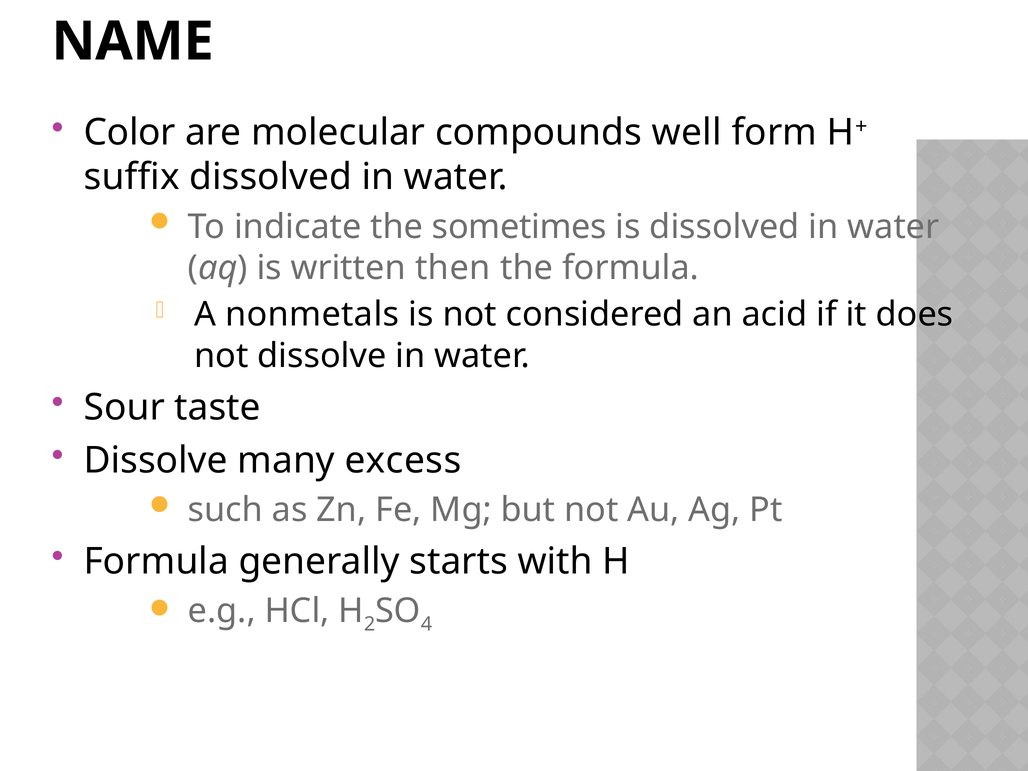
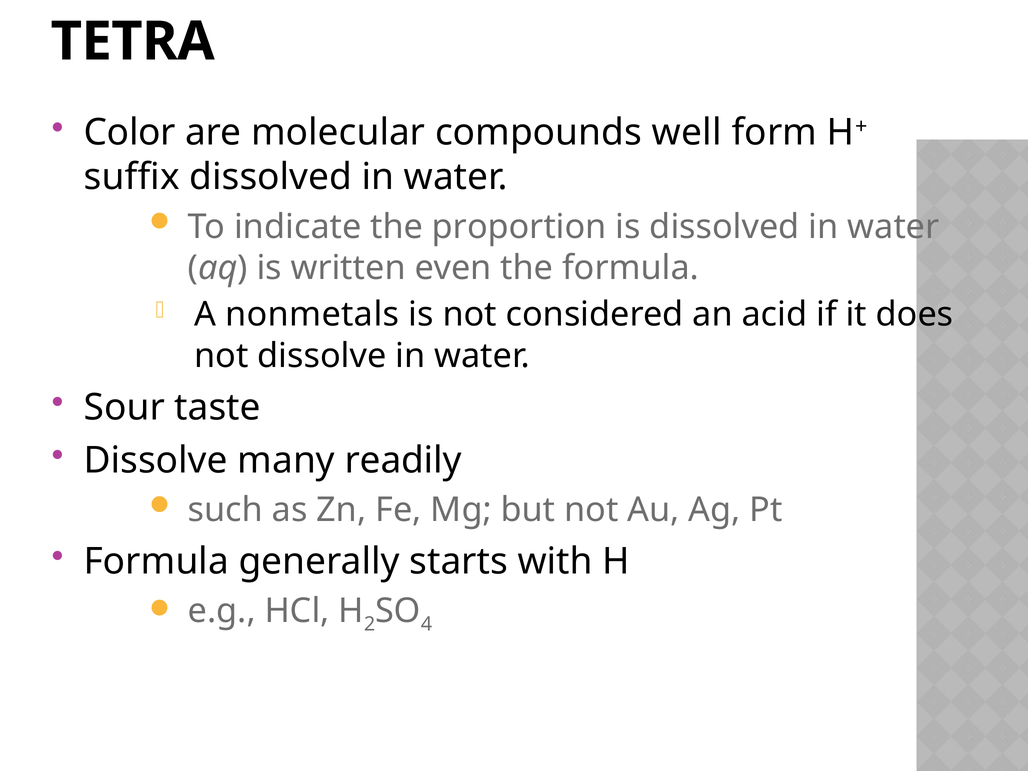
NAME: NAME -> TETRA (133, 42)
sometimes: sometimes -> proportion (519, 227)
then: then -> even (453, 268)
excess: excess -> readily (403, 460)
